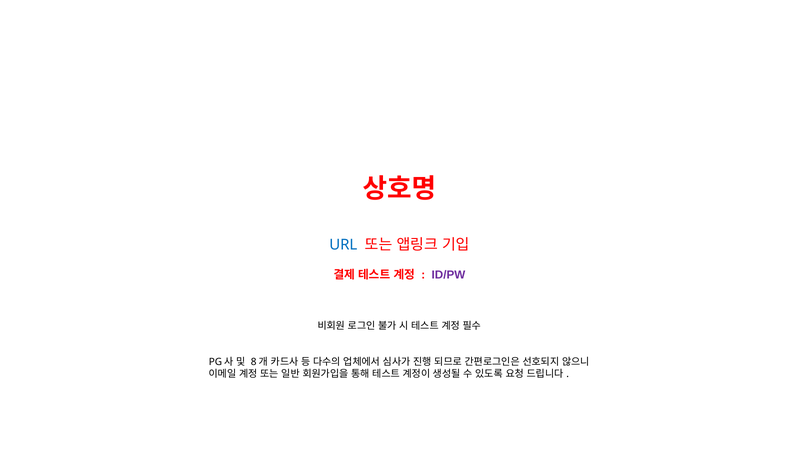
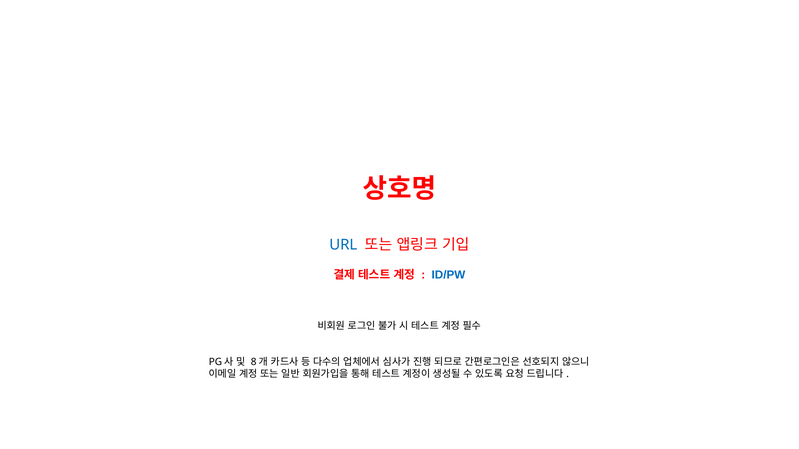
ID/PW colour: purple -> blue (448, 275)
